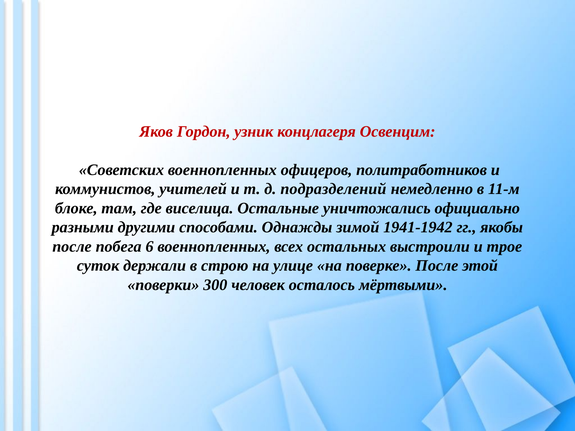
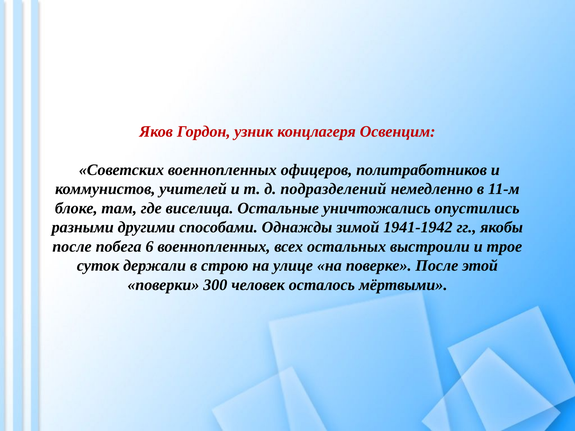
официально: официально -> опустились (477, 208)
